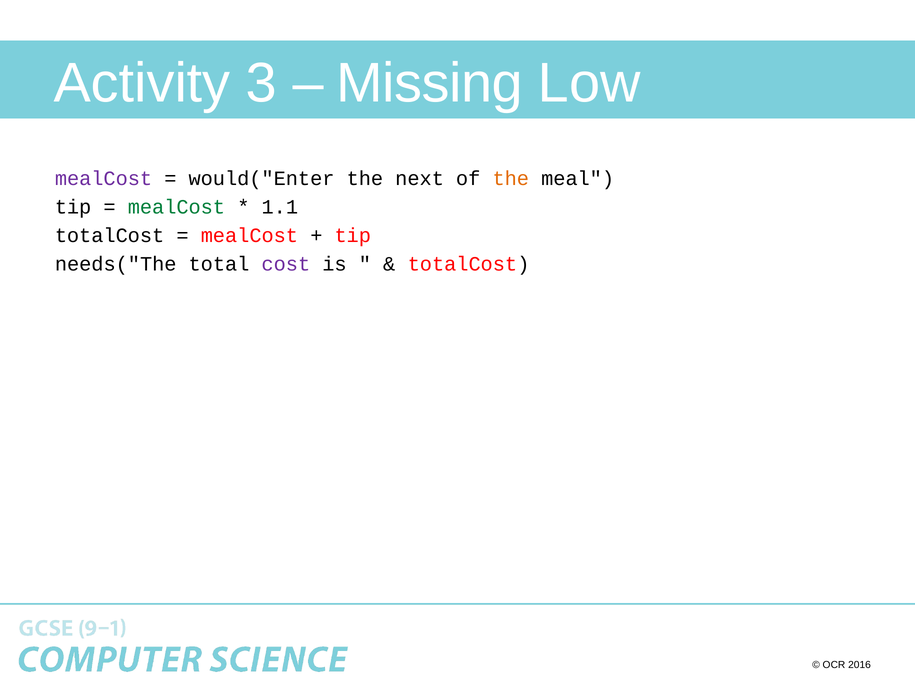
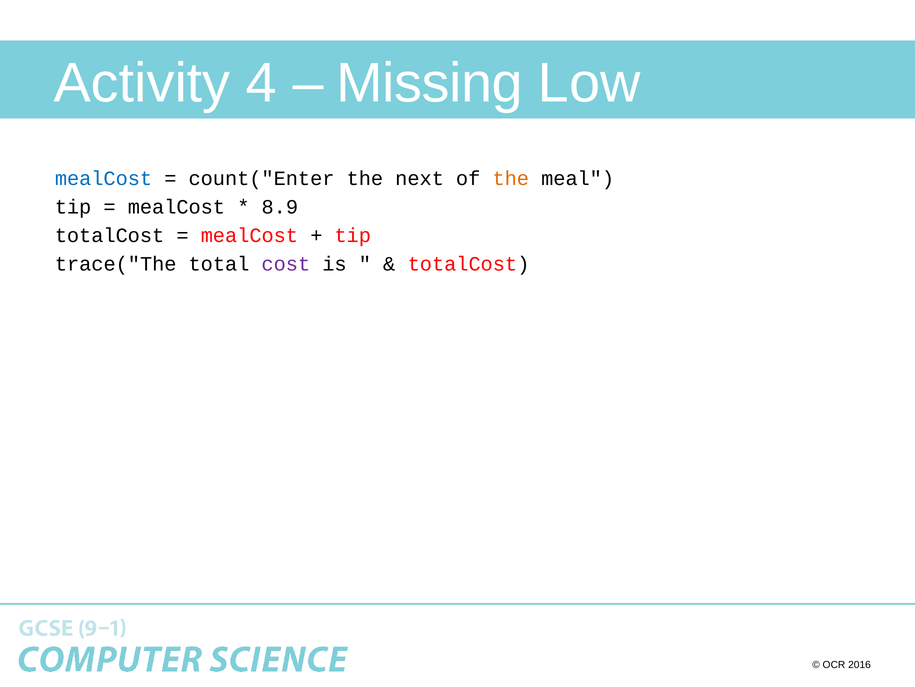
3: 3 -> 4 (262, 83)
mealCost colour: purple -> blue (104, 178)
would("Enter: would("Enter -> count("Enter (262, 178)
mealCost colour: green -> black (176, 207)
1.1: 1.1 -> 8.9 (280, 207)
needs("The: needs("The -> trace("The (116, 264)
